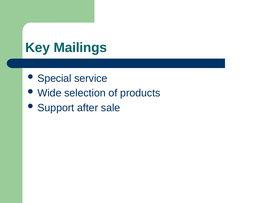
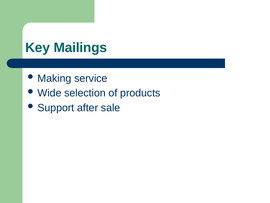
Special: Special -> Making (54, 78)
